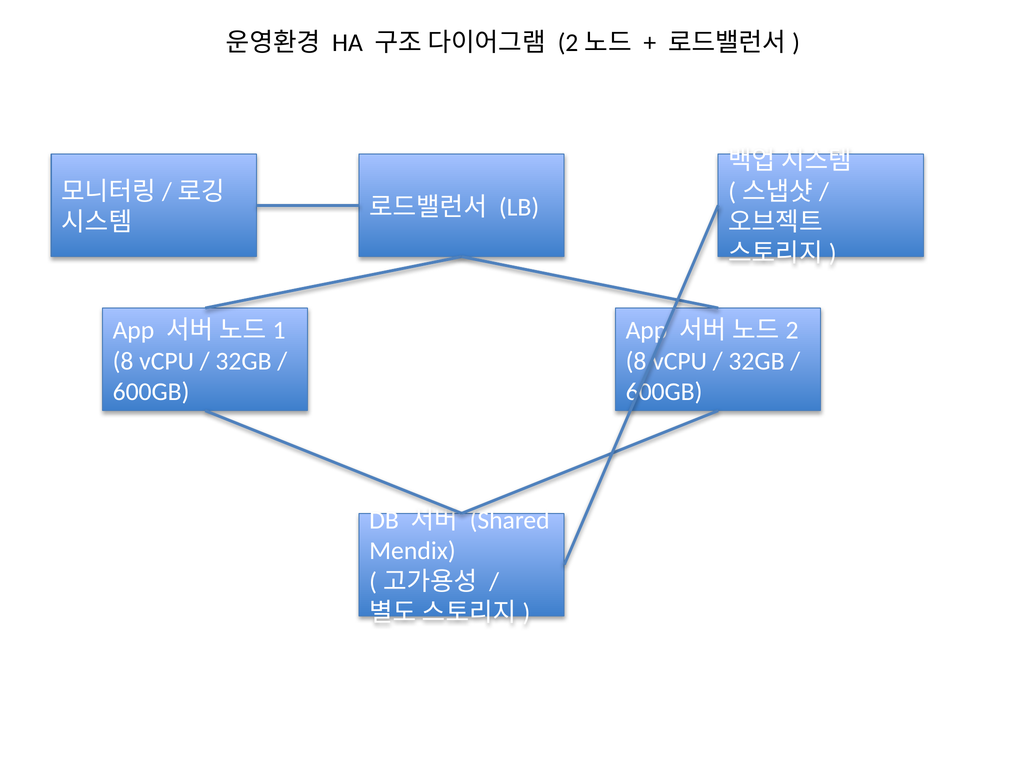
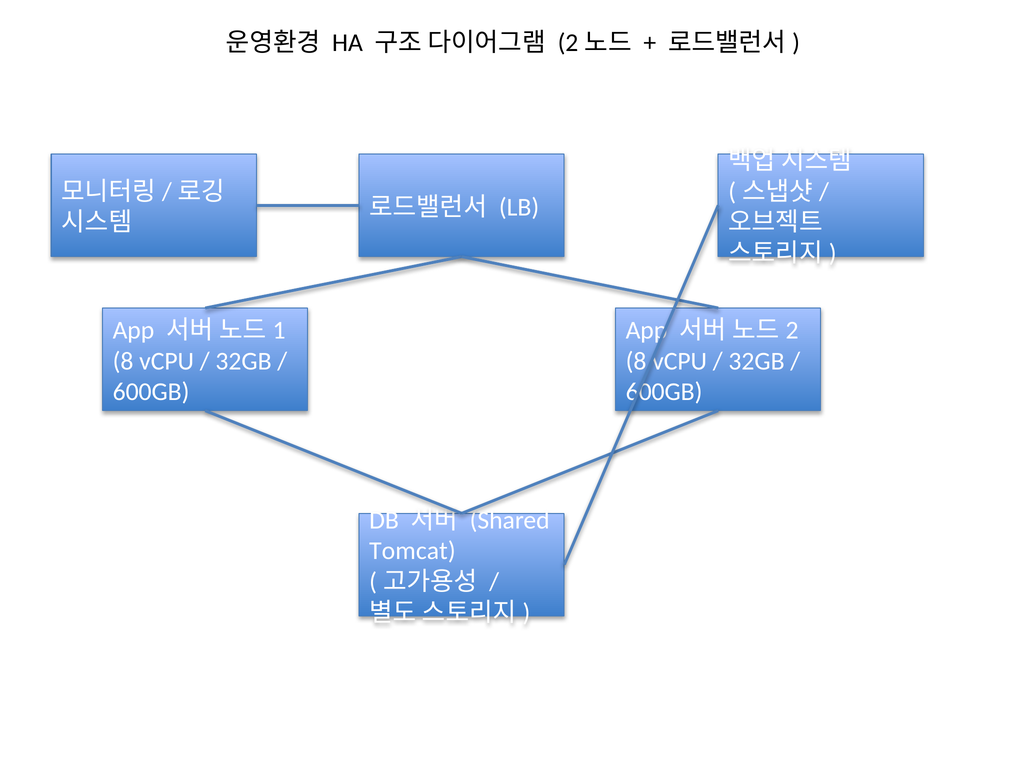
Mendix: Mendix -> Tomcat (412, 551)
